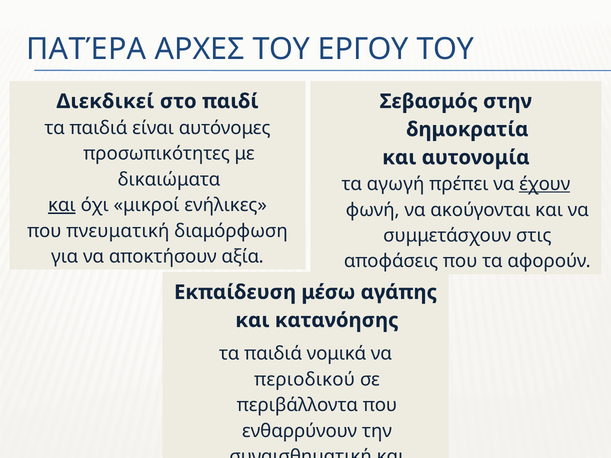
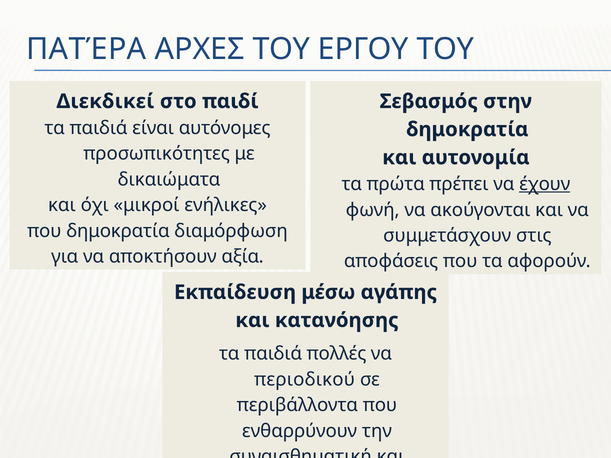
αγωγή: αγωγή -> πρώτα (396, 184)
και underline: present -> none (62, 205)
που πνευματική: πνευματική -> δημοκρατία (118, 231)
νομικά: νομικά -> πολλές (336, 354)
